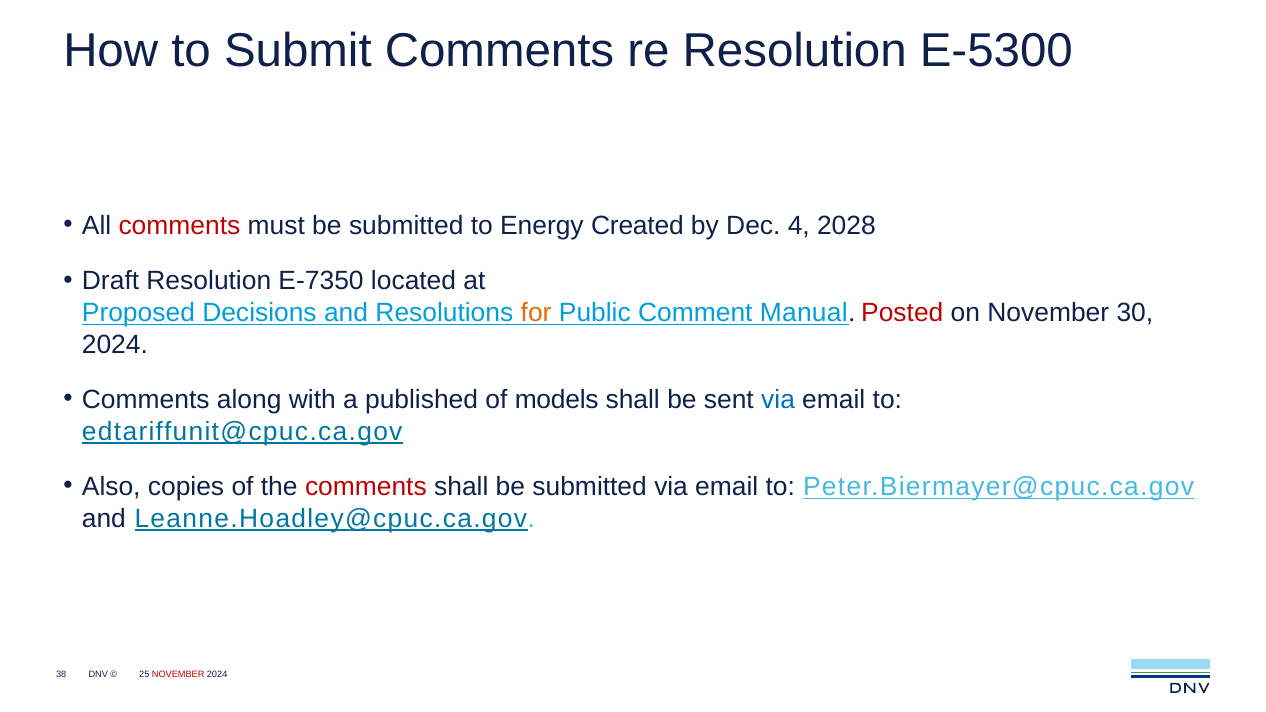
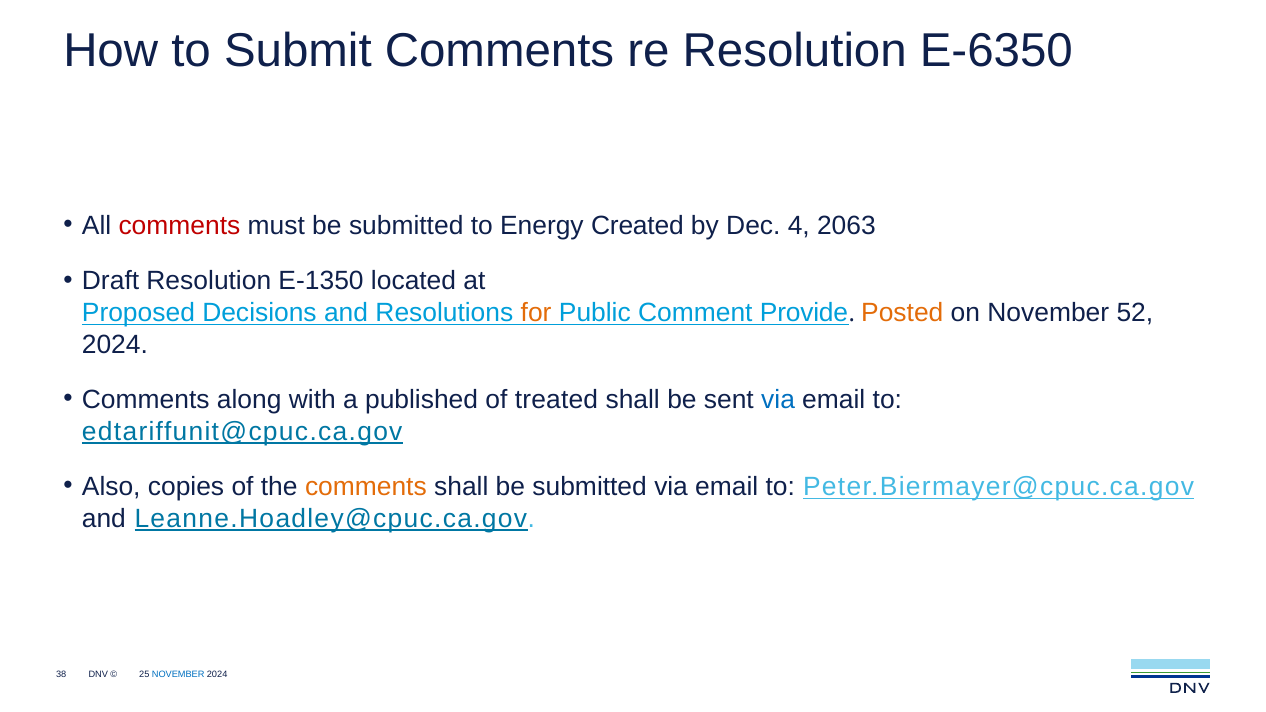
E-5300: E-5300 -> E-6350 (996, 51)
2028: 2028 -> 2063 (846, 226)
E-7350: E-7350 -> E-1350 (321, 281)
Manual: Manual -> Provide (804, 313)
Posted colour: red -> orange (902, 313)
30: 30 -> 52 (1135, 313)
models: models -> treated (556, 400)
comments colour: red -> orange (366, 487)
NOVEMBER colour: red -> blue (178, 675)
